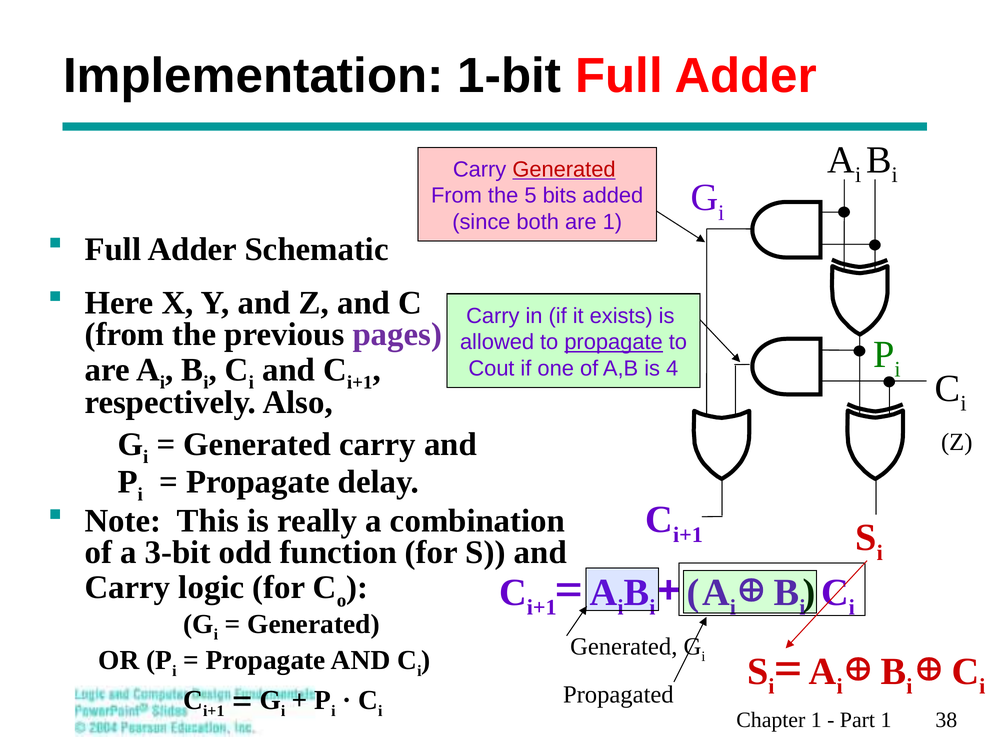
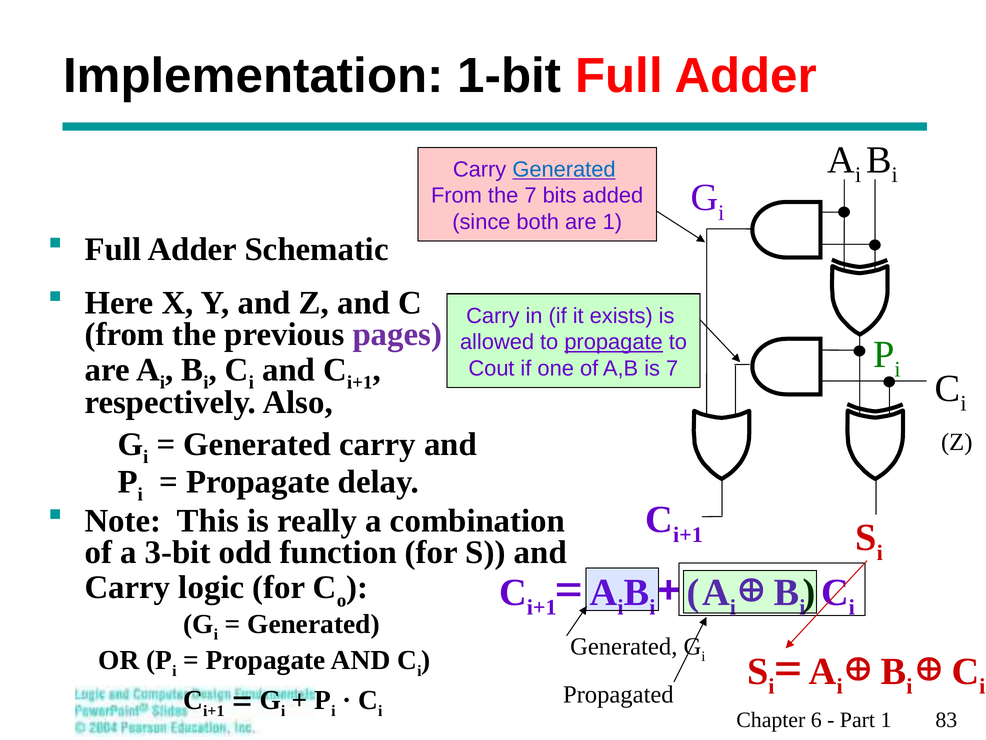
Generated colour: red -> blue (564, 169)
the 5: 5 -> 7 (531, 195)
is 4: 4 -> 7 (672, 368)
Chapter 1: 1 -> 6 (816, 719)
38: 38 -> 83 (946, 719)
